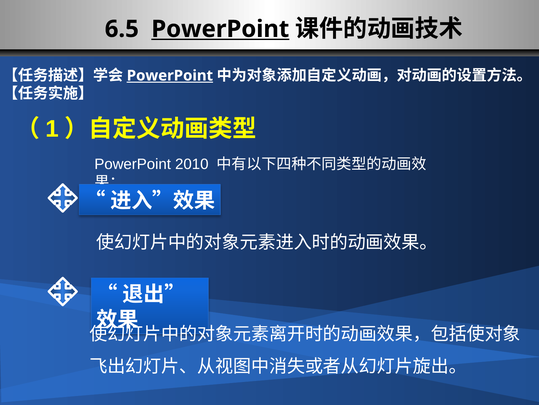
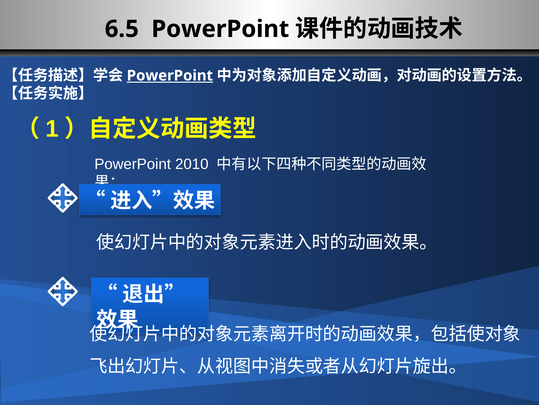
PowerPoint underline: present -> none (220, 29)
